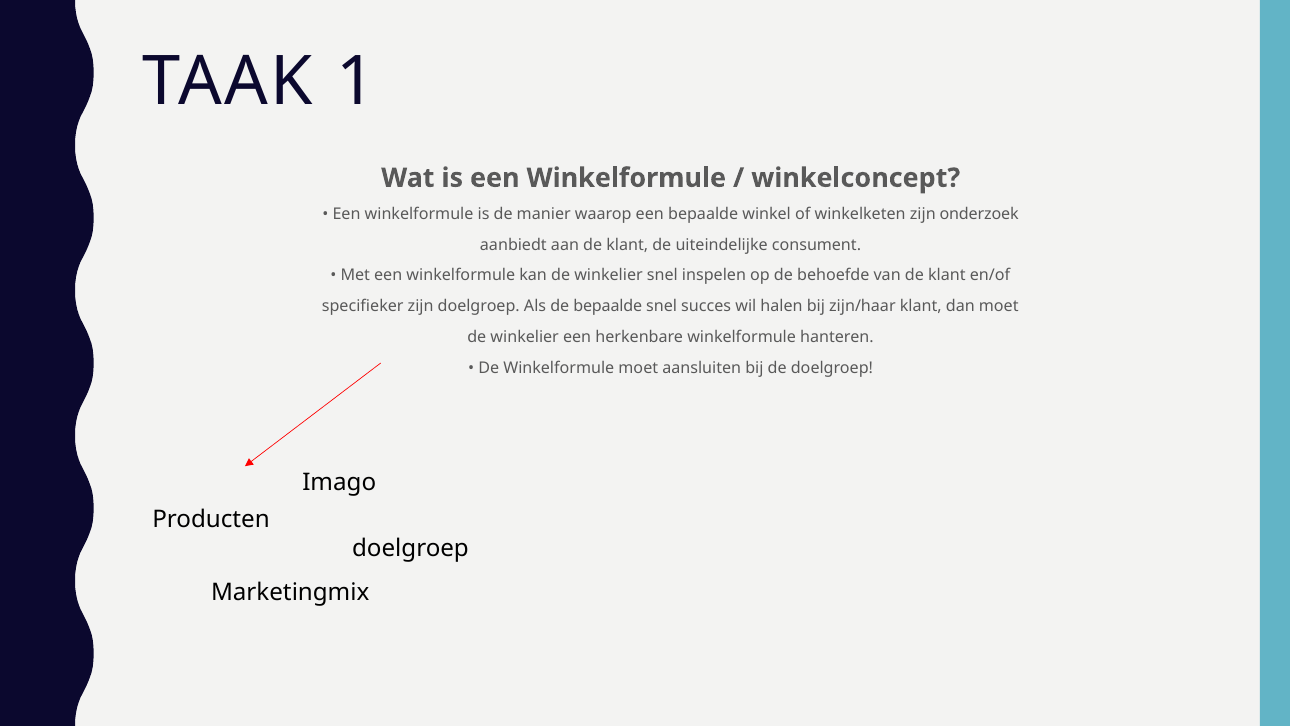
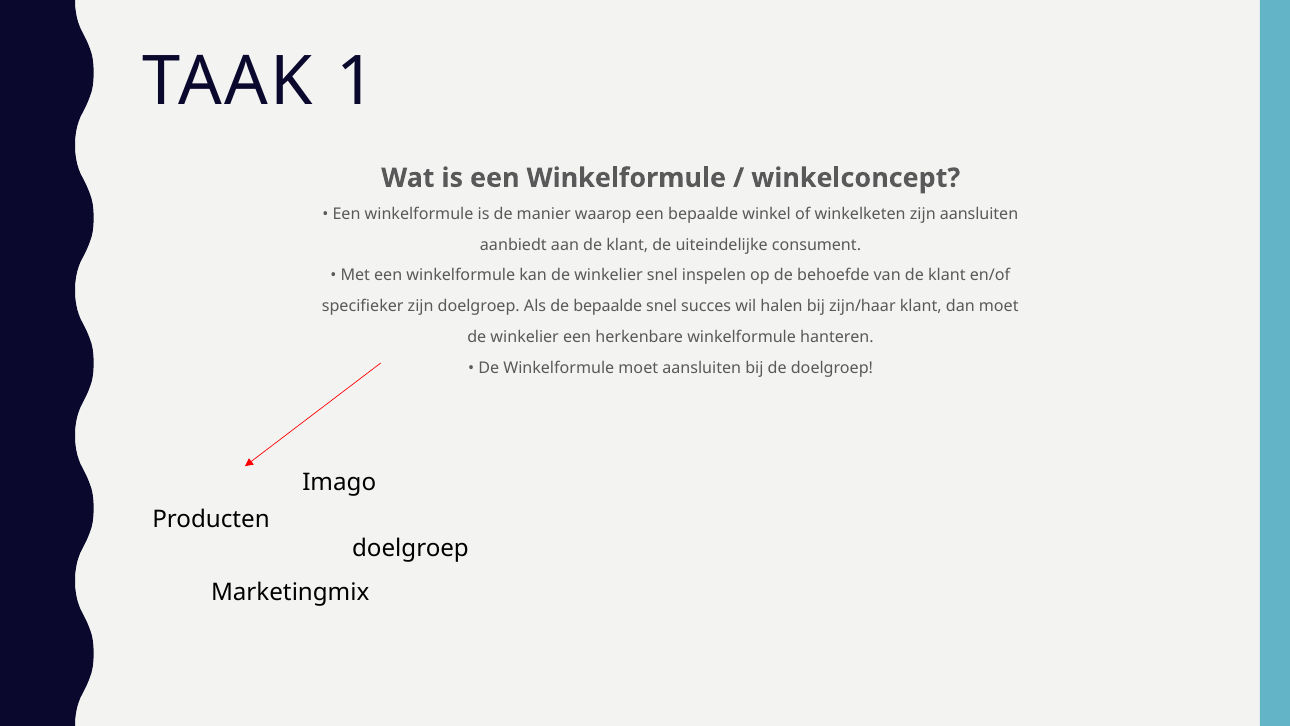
zijn onderzoek: onderzoek -> aansluiten (979, 214)
